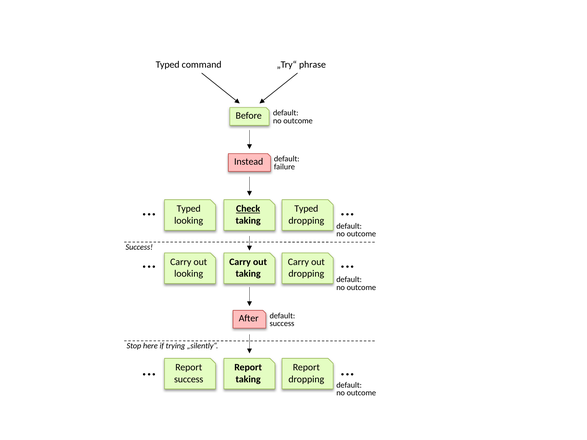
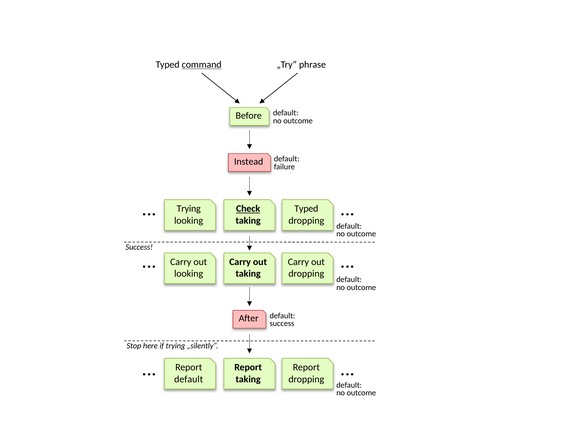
command underline: none -> present (202, 65)
Typed: Typed -> Trying (189, 209)
success: success -> default (189, 379)
